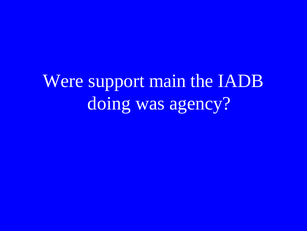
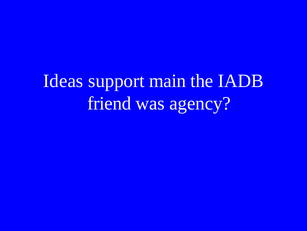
Were: Were -> Ideas (63, 81)
doing: doing -> friend (109, 103)
